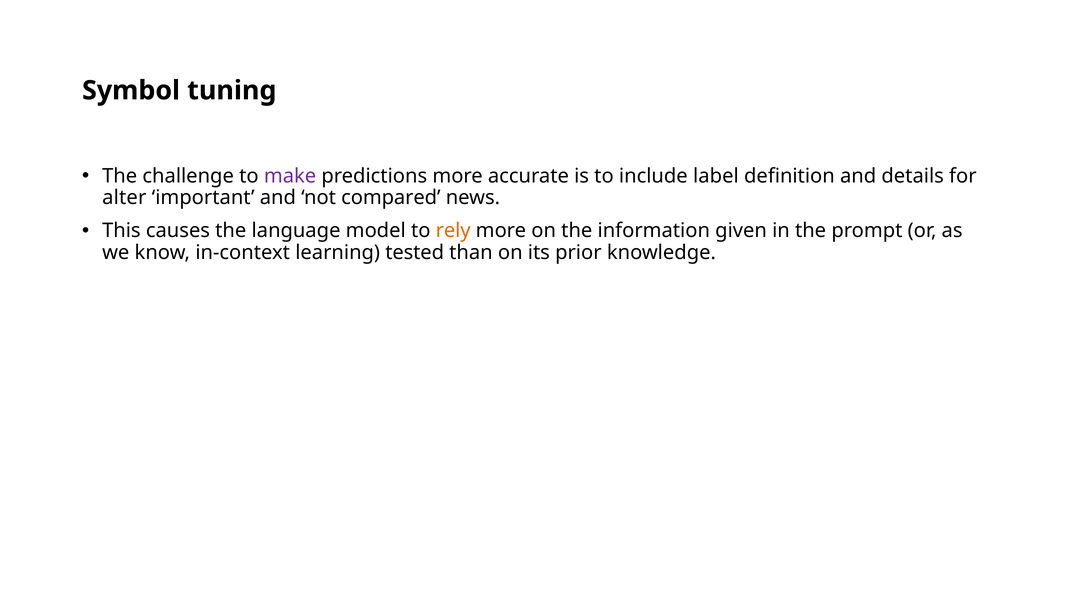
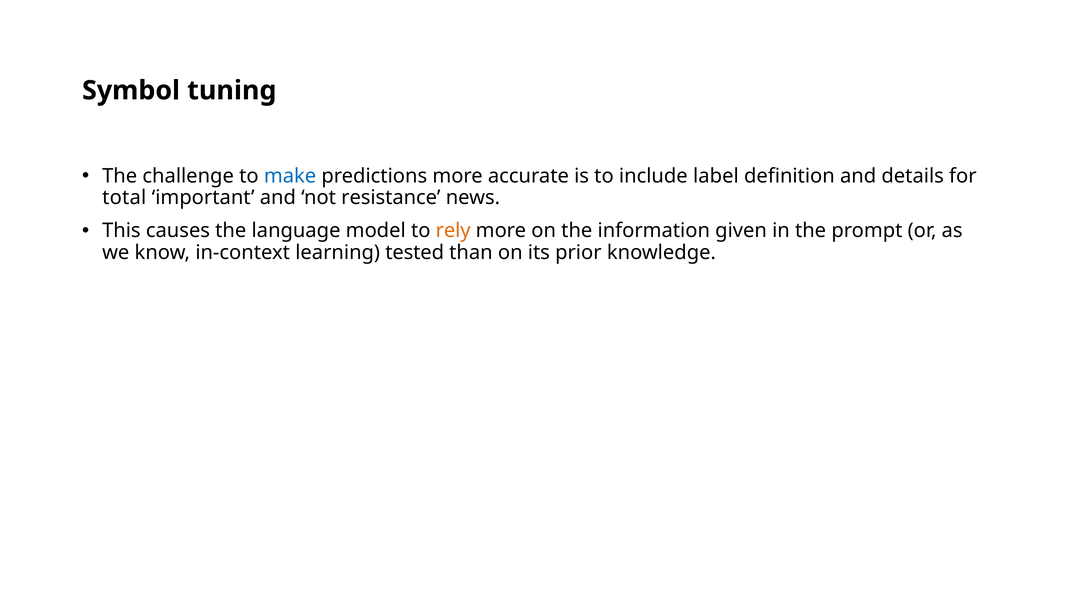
make colour: purple -> blue (290, 176)
alter: alter -> total (124, 198)
compared: compared -> resistance (391, 198)
